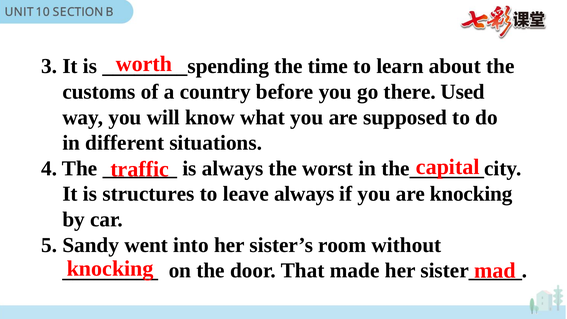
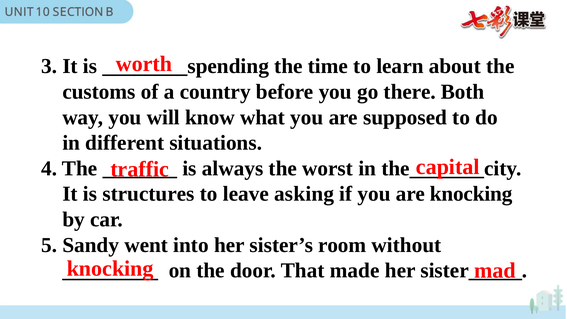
Used: Used -> Both (463, 92)
leave always: always -> asking (304, 194)
